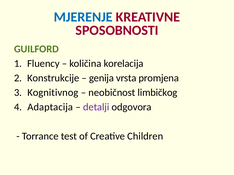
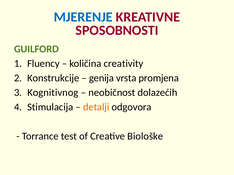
korelacija: korelacija -> creativity (124, 64)
limbičkog: limbičkog -> dolazećih (157, 93)
Adaptacija: Adaptacija -> Stimulacija (50, 107)
detalji colour: purple -> orange (96, 107)
Children: Children -> Biološke (145, 136)
